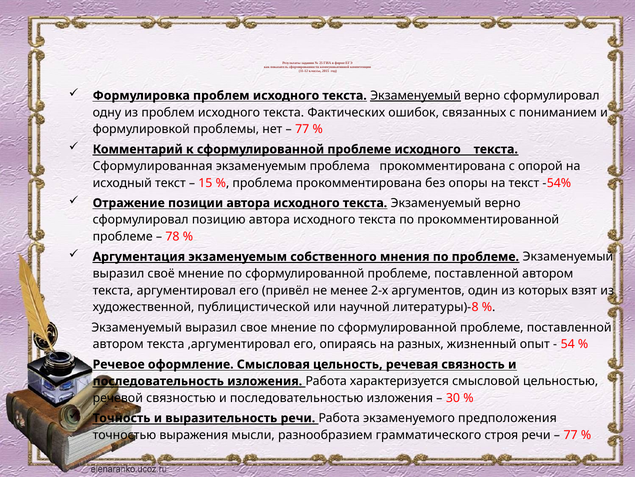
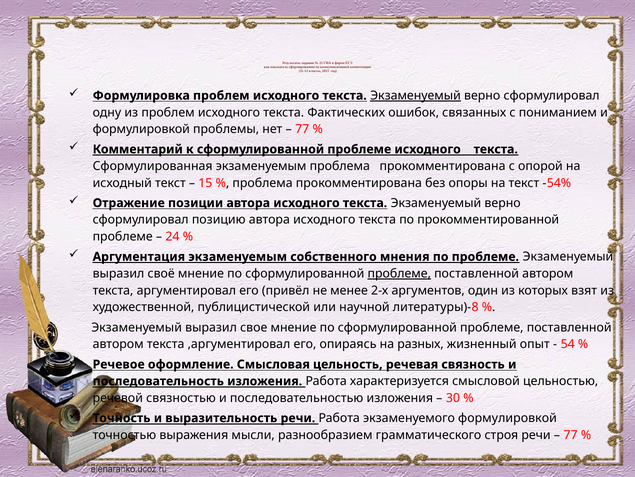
78: 78 -> 24 (173, 236)
проблеме underline: none -> present (399, 273)
экзаменуемого предположения: предположения -> формулировкой (507, 417)
